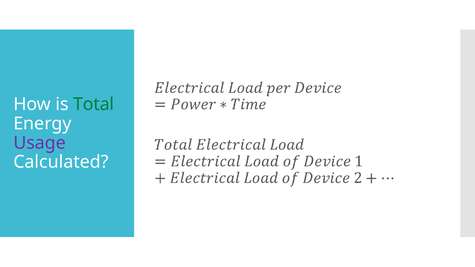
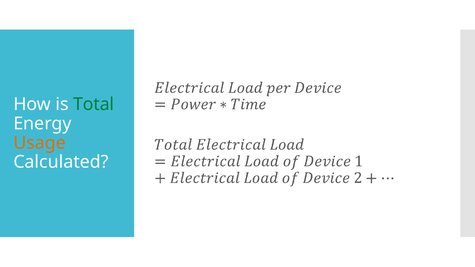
Usage colour: purple -> orange (40, 143)
